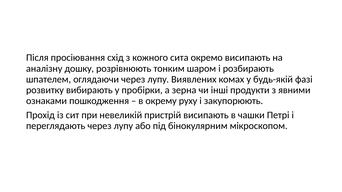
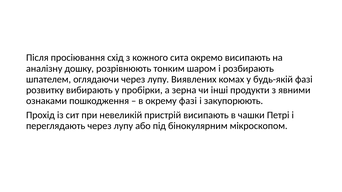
окрему руху: руху -> фазі (188, 101)
